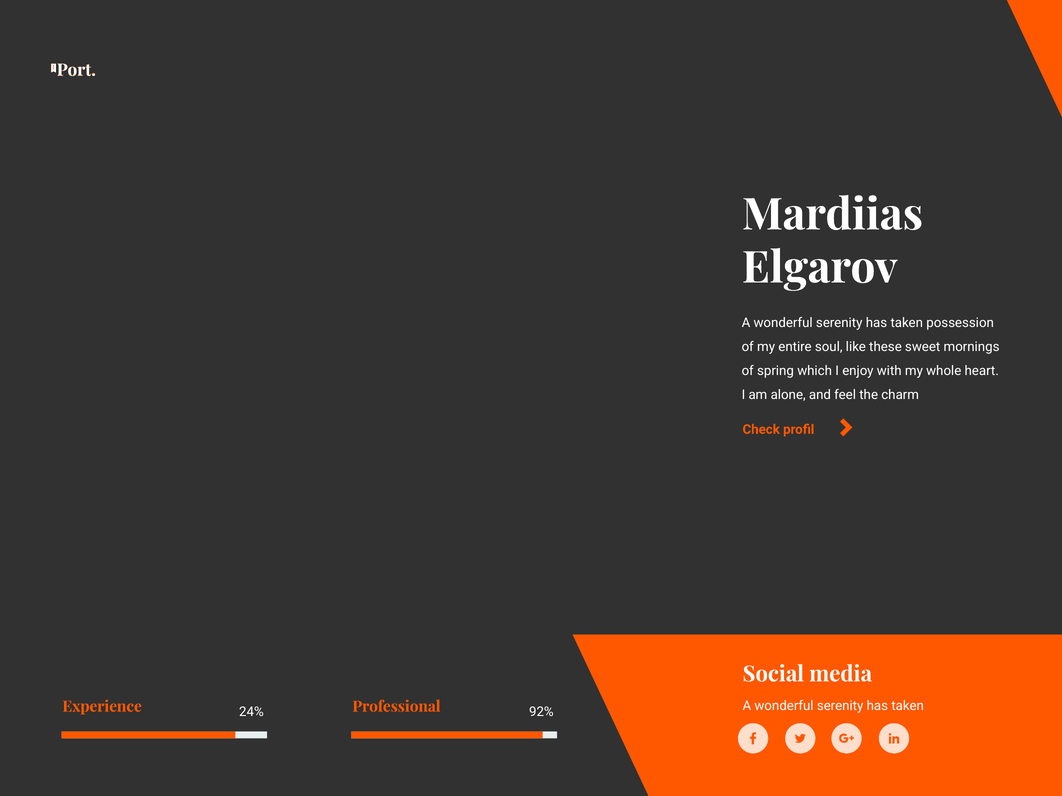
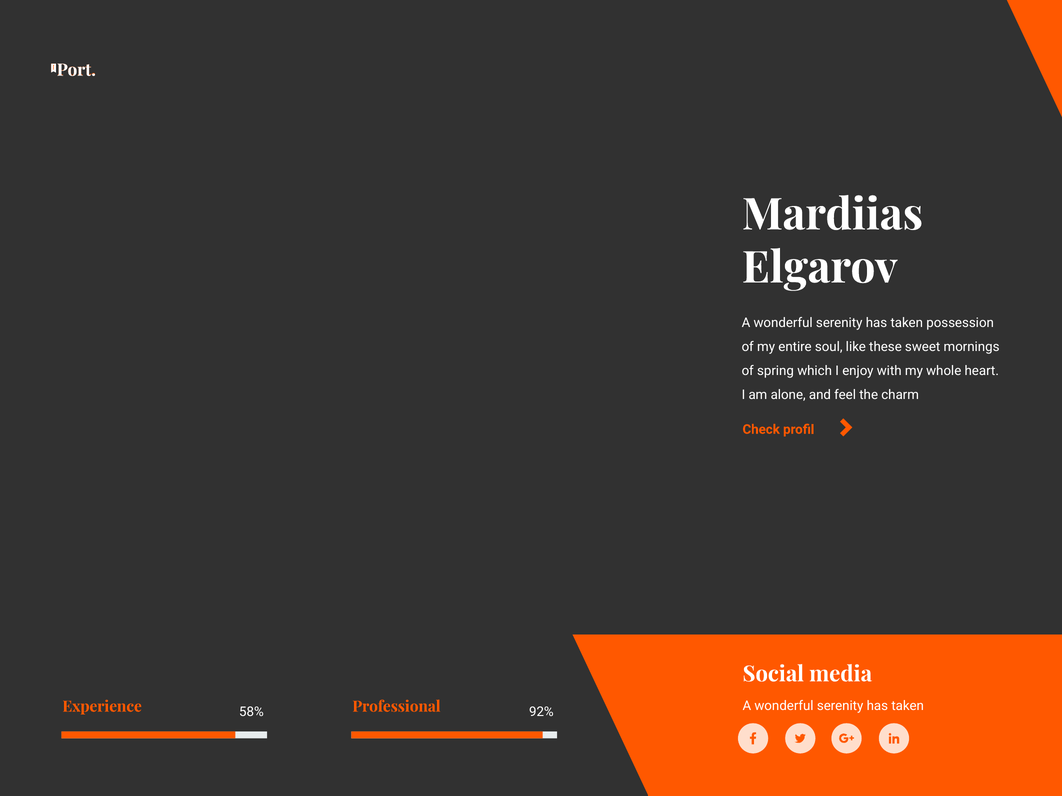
24%: 24% -> 58% (251, 712)
